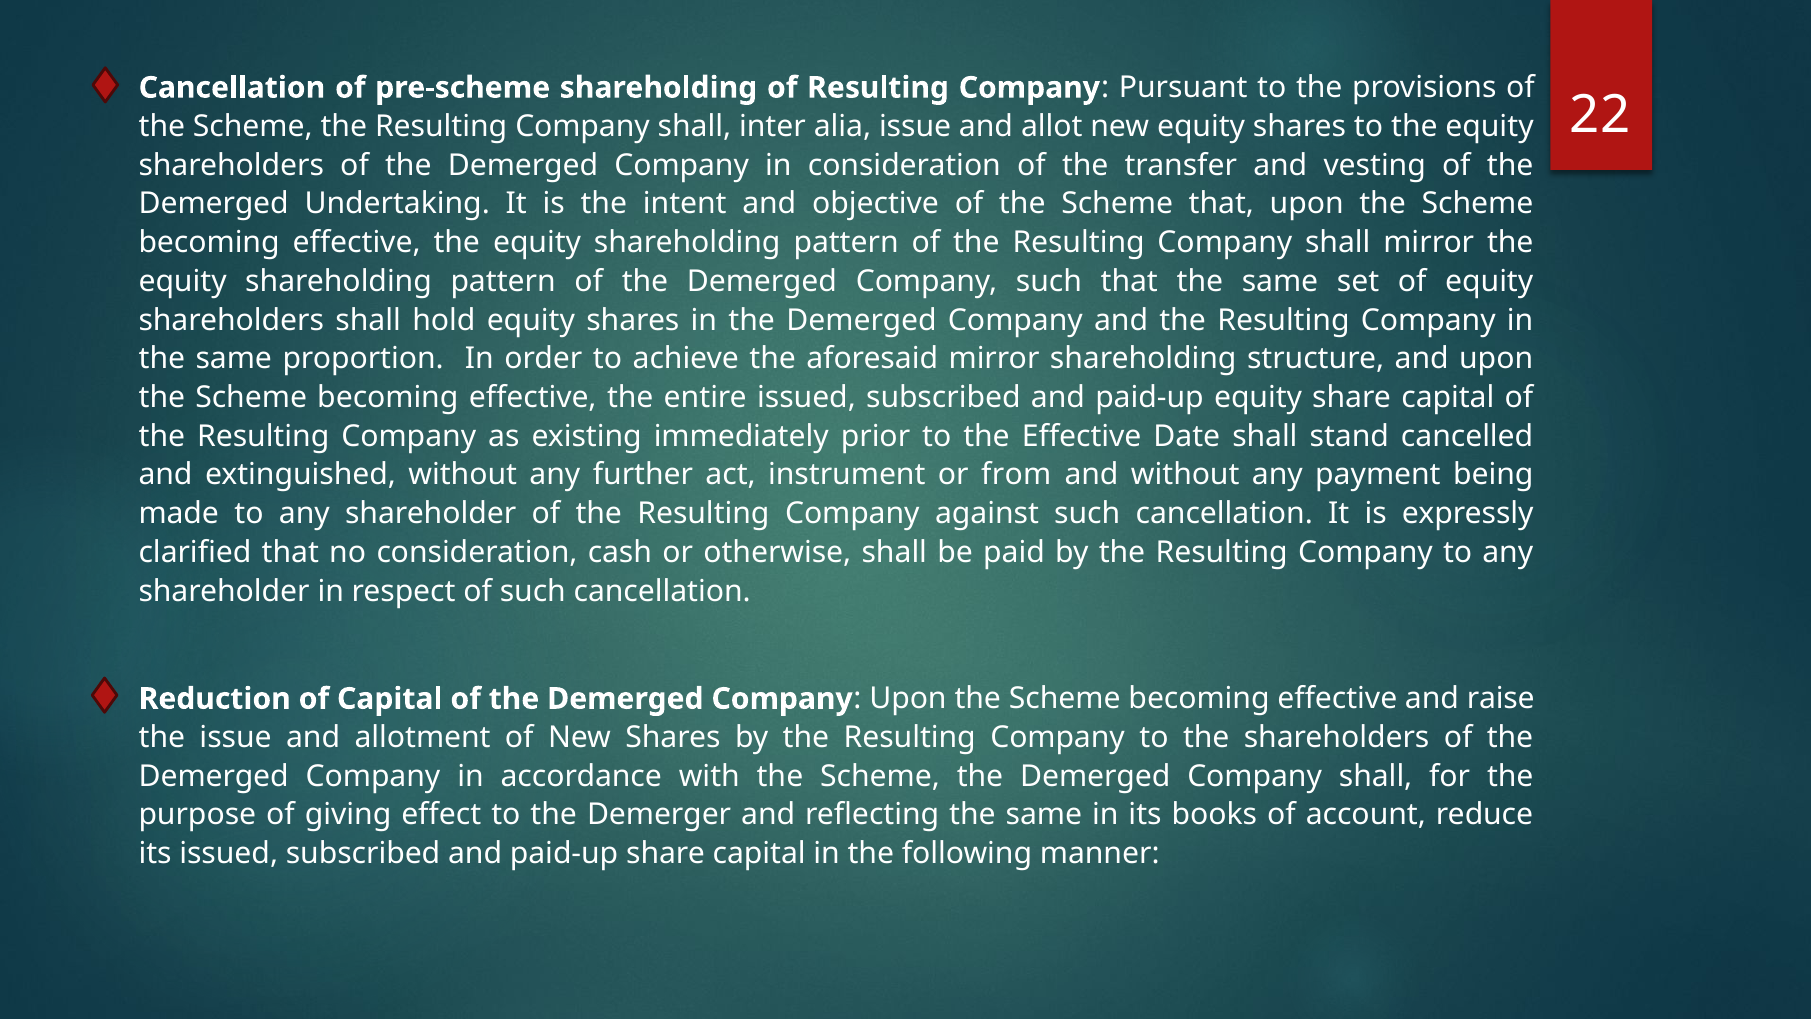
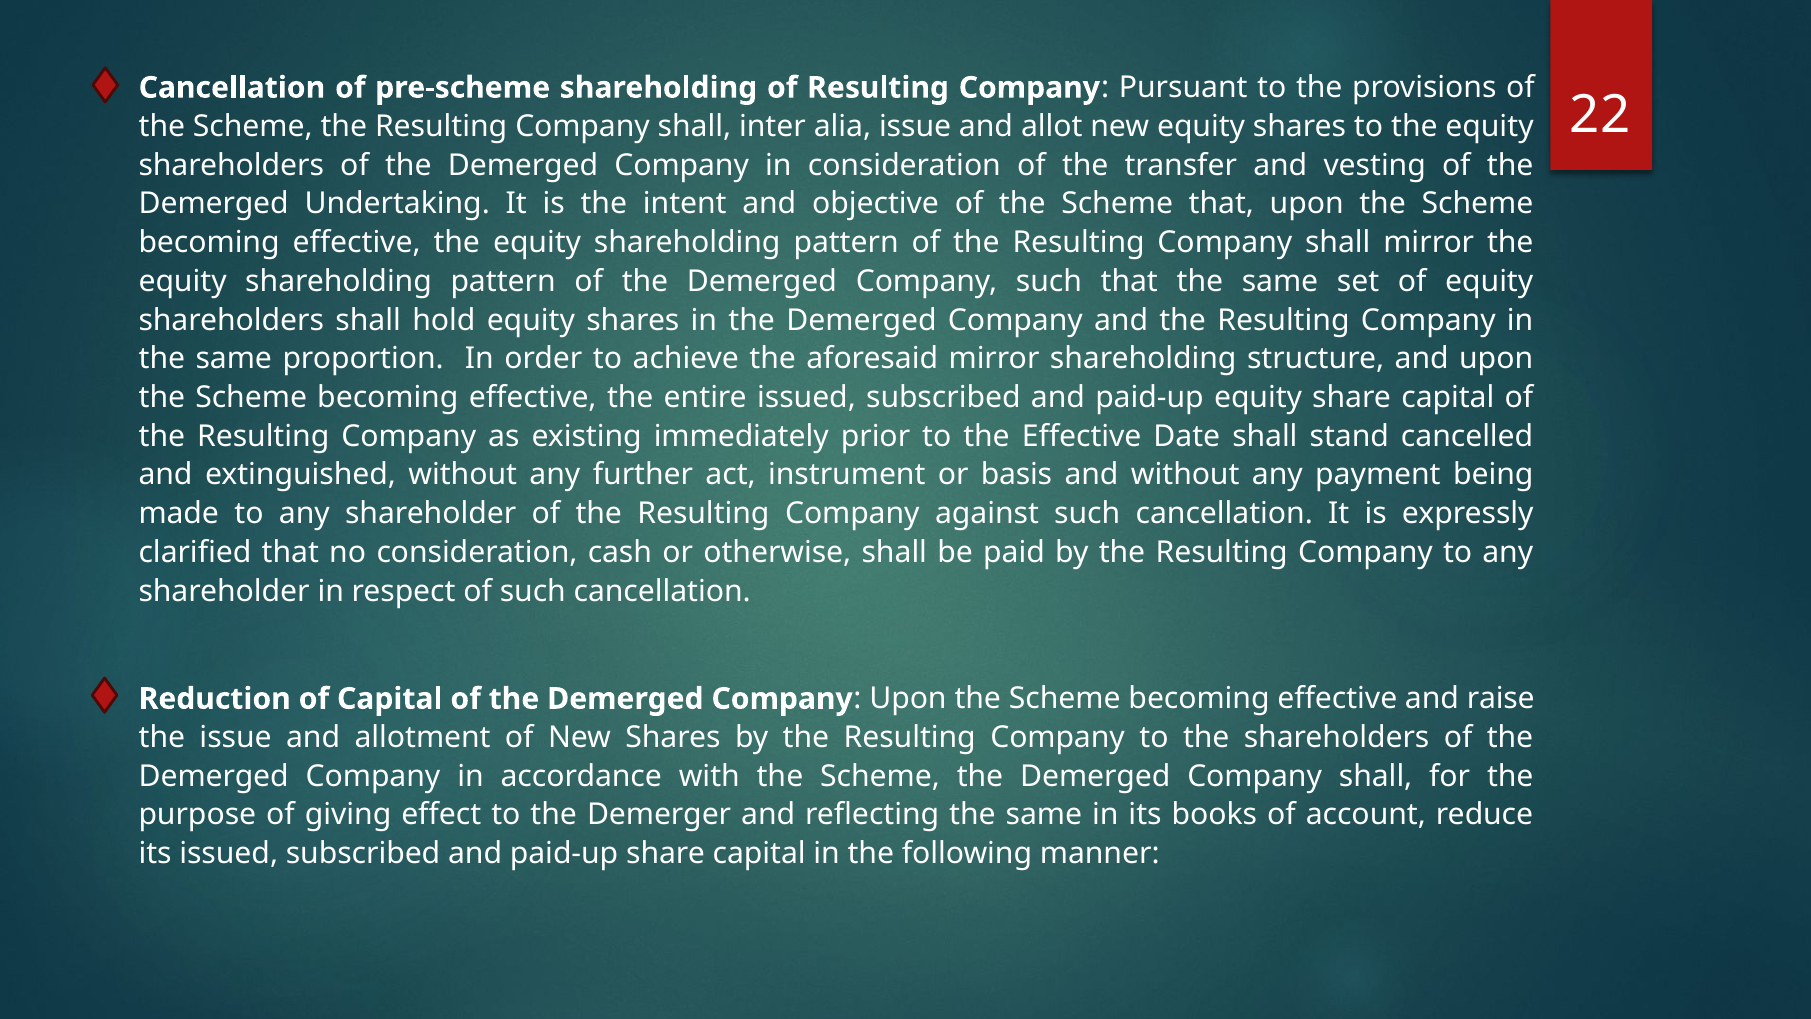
from: from -> basis (1016, 475)
